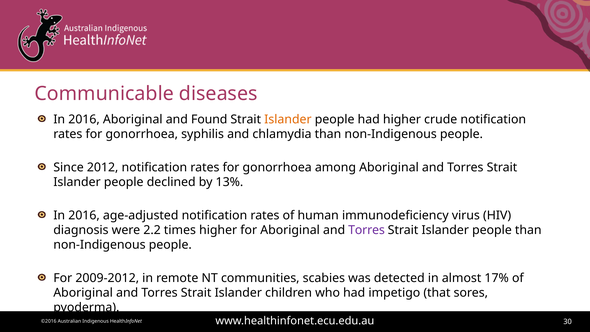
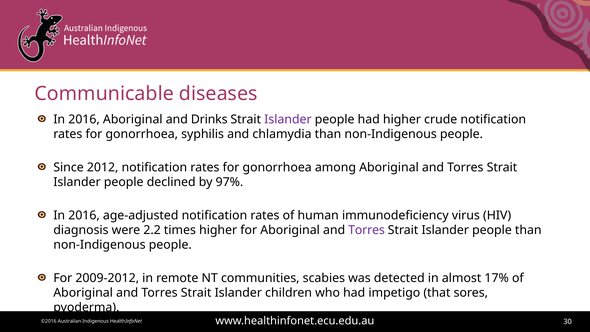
Found: Found -> Drinks (209, 119)
Islander colour: orange -> purple (288, 119)
13%: 13% -> 97% (229, 182)
